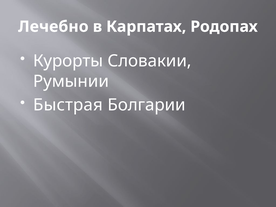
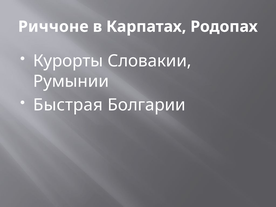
Лечебно: Лечебно -> Риччоне (53, 27)
